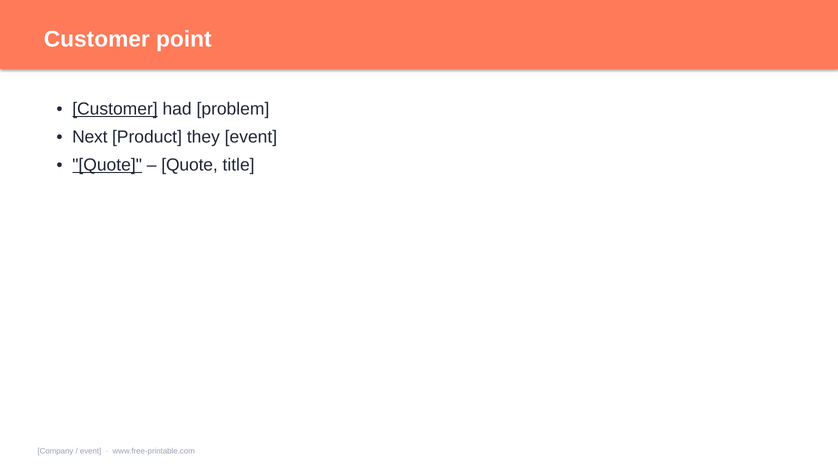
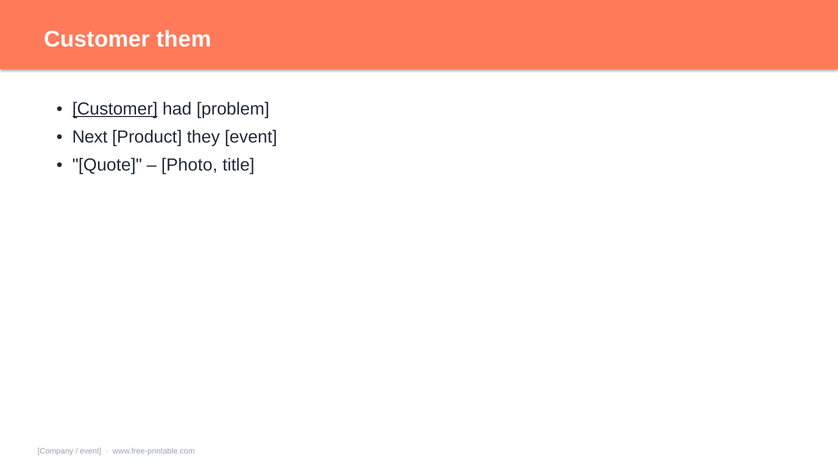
point: point -> them (184, 39)
Quote underline: present -> none (107, 165)
Quote: Quote -> Photo (189, 165)
